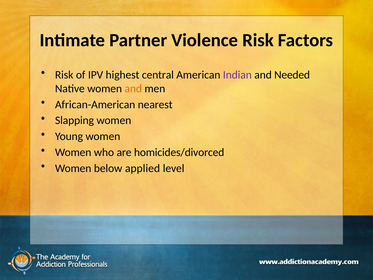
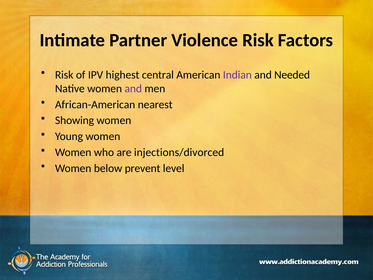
and colour: orange -> purple (133, 88)
Slapping: Slapping -> Showing (75, 120)
homicides/divorced: homicides/divorced -> injections/divorced (179, 152)
applied: applied -> prevent (143, 168)
